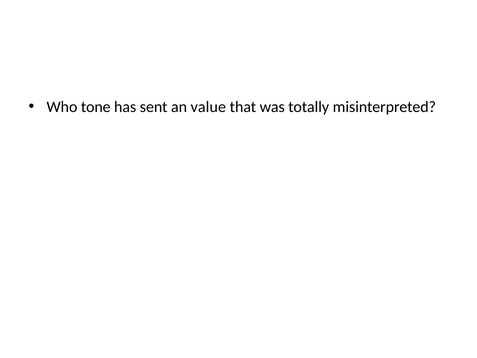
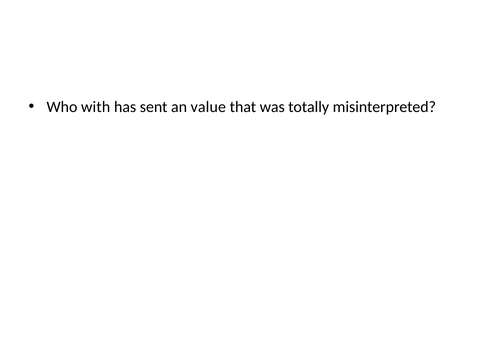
tone: tone -> with (96, 107)
